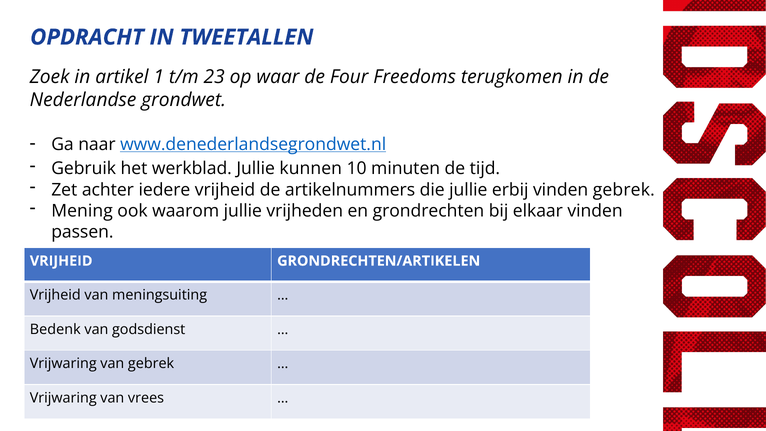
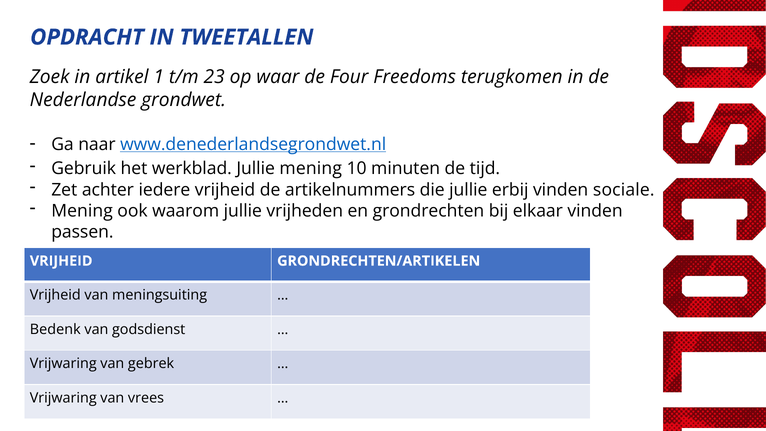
Jullie kunnen: kunnen -> mening (311, 169)
vinden gebrek: gebrek -> sociale (624, 190)
